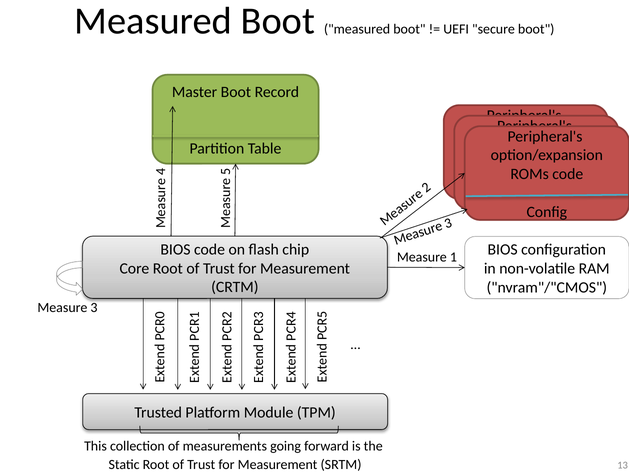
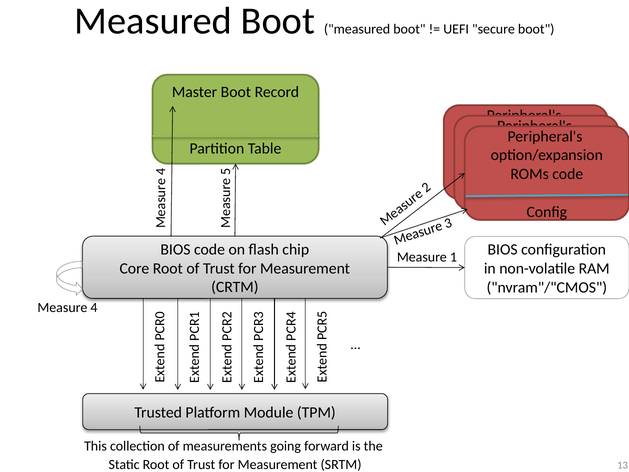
Measure 3: 3 -> 4 (94, 307)
